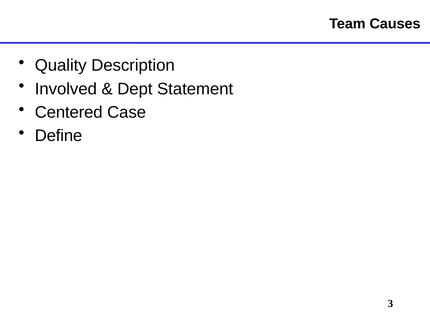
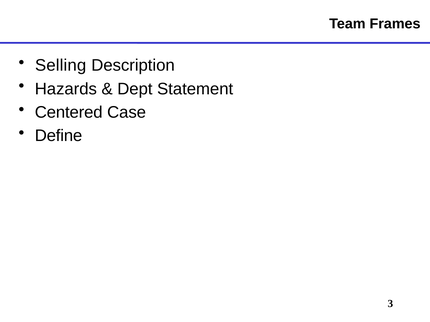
Causes: Causes -> Frames (395, 24)
Quality: Quality -> Selling (61, 66)
Involved: Involved -> Hazards (66, 89)
